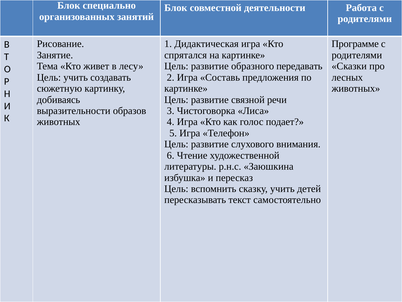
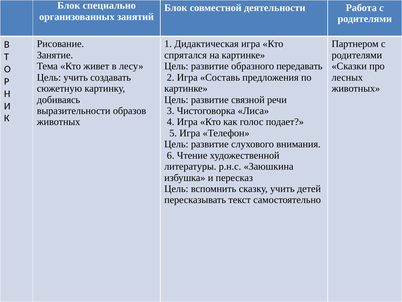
Программе: Программе -> Партнером (355, 44)
